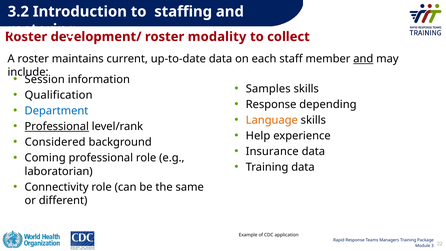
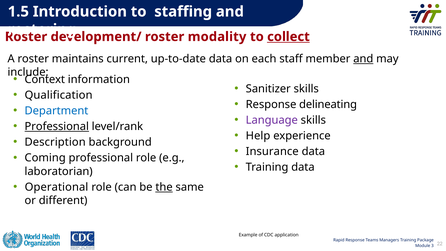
3.2: 3.2 -> 1.5 (18, 12)
collect underline: none -> present (288, 37)
Session: Session -> Context (45, 79)
Samples: Samples -> Sanitizer (268, 89)
depending: depending -> delineating (328, 104)
Language colour: orange -> purple (272, 120)
Considered: Considered -> Description (55, 142)
Connectivity: Connectivity -> Operational (56, 187)
the underline: none -> present (164, 187)
